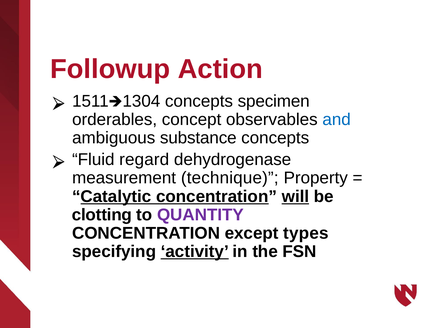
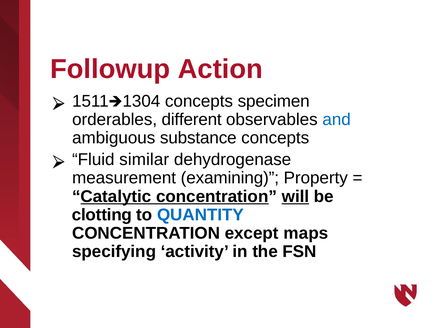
concept: concept -> different (192, 120)
regard: regard -> similar (144, 160)
technique: technique -> examining (230, 178)
QUANTITY colour: purple -> blue (200, 215)
types: types -> maps (306, 233)
activity underline: present -> none (195, 252)
